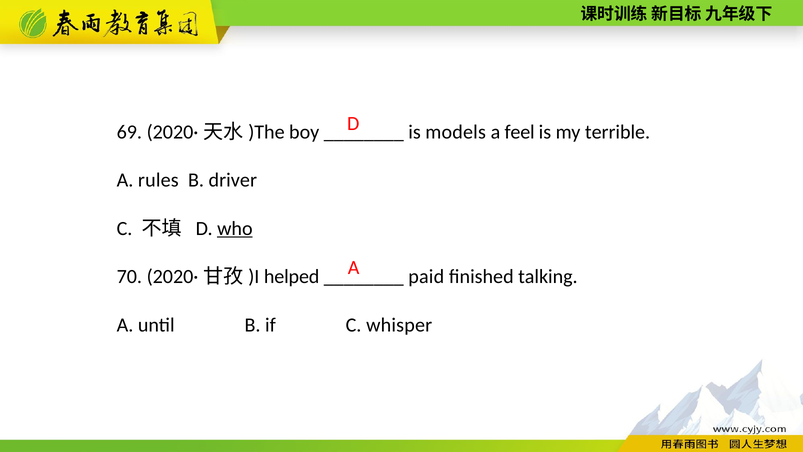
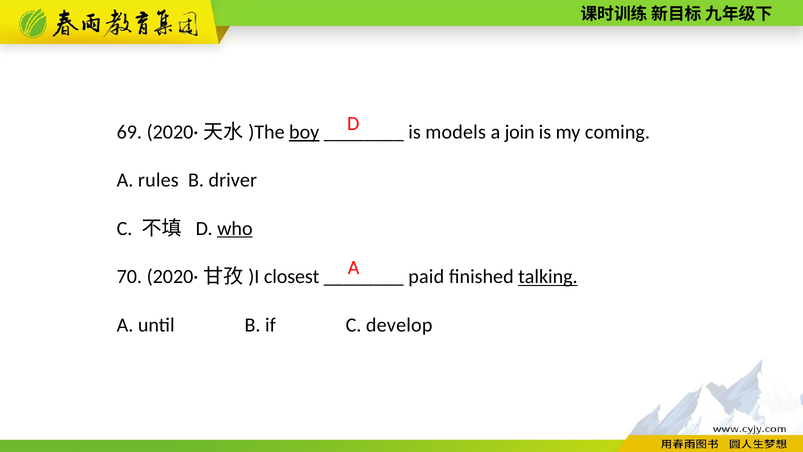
boy underline: none -> present (304, 132)
feel: feel -> join (520, 132)
terrible: terrible -> coming (618, 132)
helped: helped -> closest (292, 277)
talking underline: none -> present (548, 277)
whisper: whisper -> develop (399, 325)
